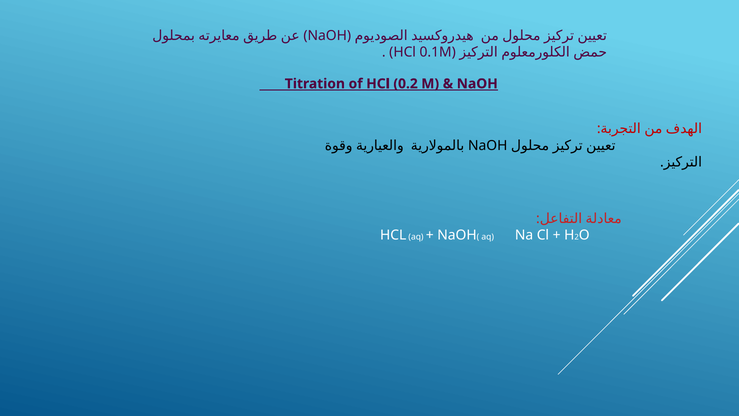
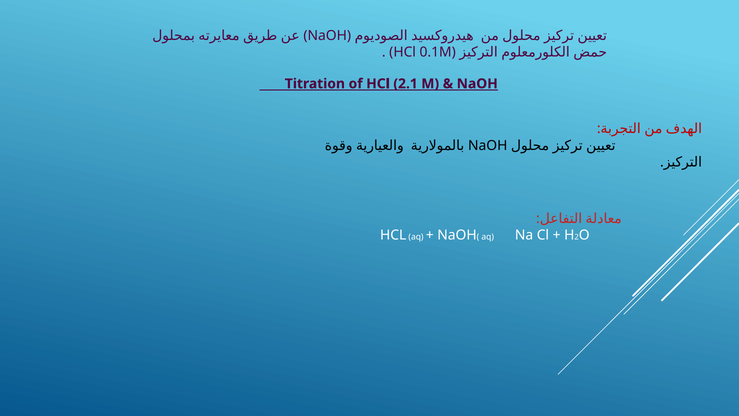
0.2: 0.2 -> 2.1 (406, 84)
